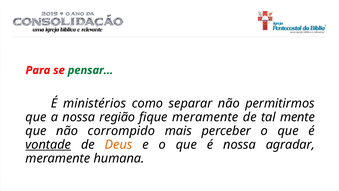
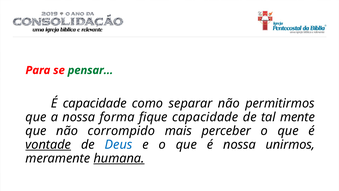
É ministérios: ministérios -> capacidade (95, 103)
região: região -> forma (117, 117)
fique meramente: meramente -> capacidade (205, 117)
Deus colour: orange -> blue (119, 144)
agradar: agradar -> unirmos (290, 144)
humana underline: none -> present (119, 158)
